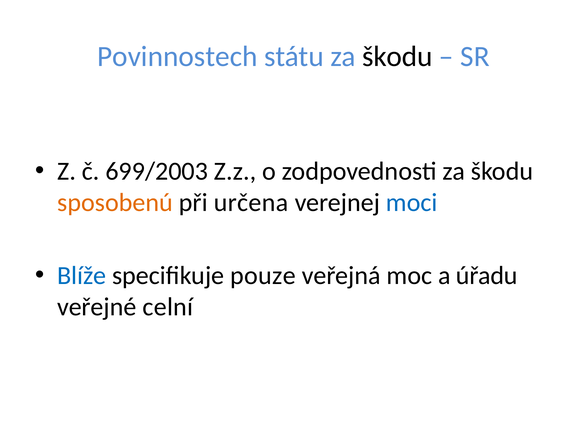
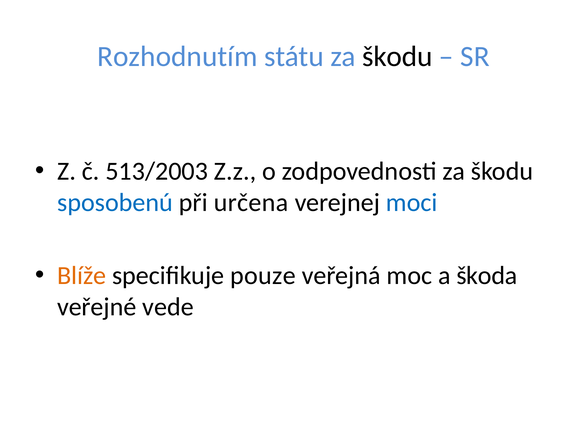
Povinnostech: Povinnostech -> Rozhodnutím (177, 56)
699/2003: 699/2003 -> 513/2003 (157, 171)
sposobenú colour: orange -> blue (115, 203)
Blíže colour: blue -> orange (82, 276)
úřadu: úřadu -> škoda (487, 276)
celní: celní -> vede (168, 307)
